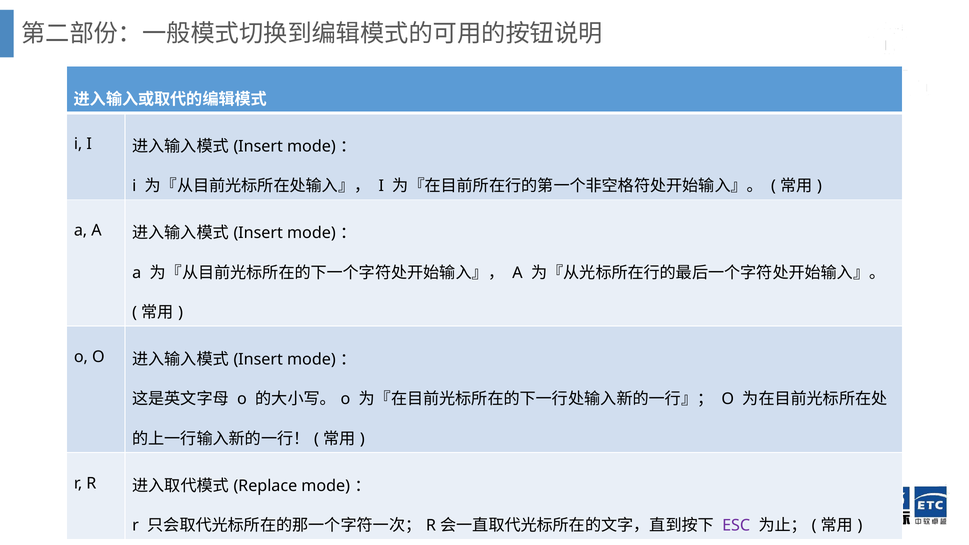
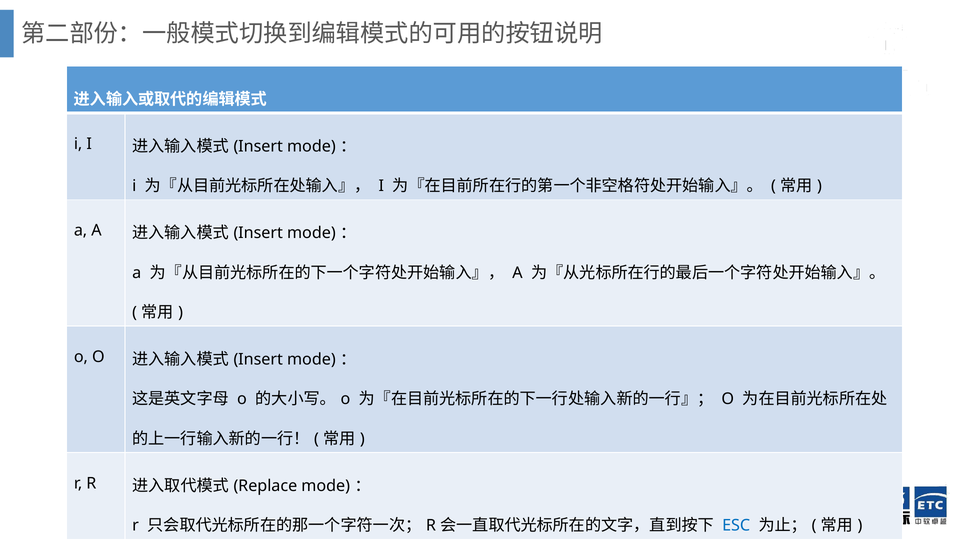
ESC colour: purple -> blue (736, 526)
